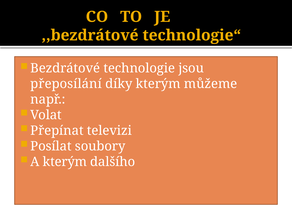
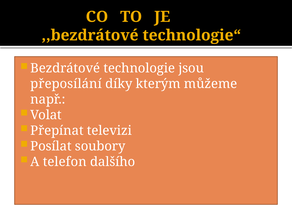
A kterým: kterým -> telefon (65, 162)
